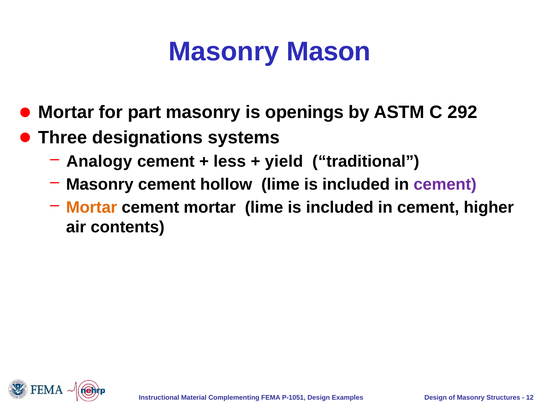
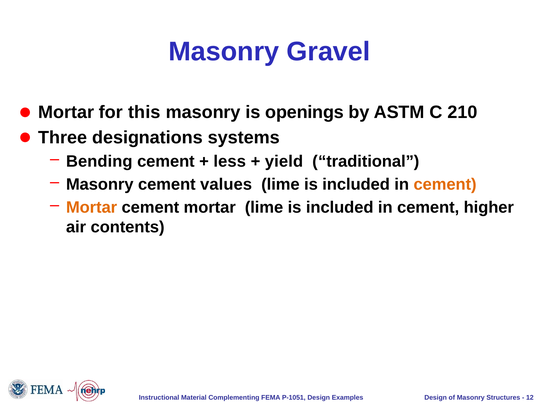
Mason: Mason -> Gravel (329, 52)
part: part -> this (144, 112)
292: 292 -> 210 (462, 112)
Analogy: Analogy -> Bending (99, 161)
hollow: hollow -> values (226, 184)
cement colour: purple -> orange (445, 184)
